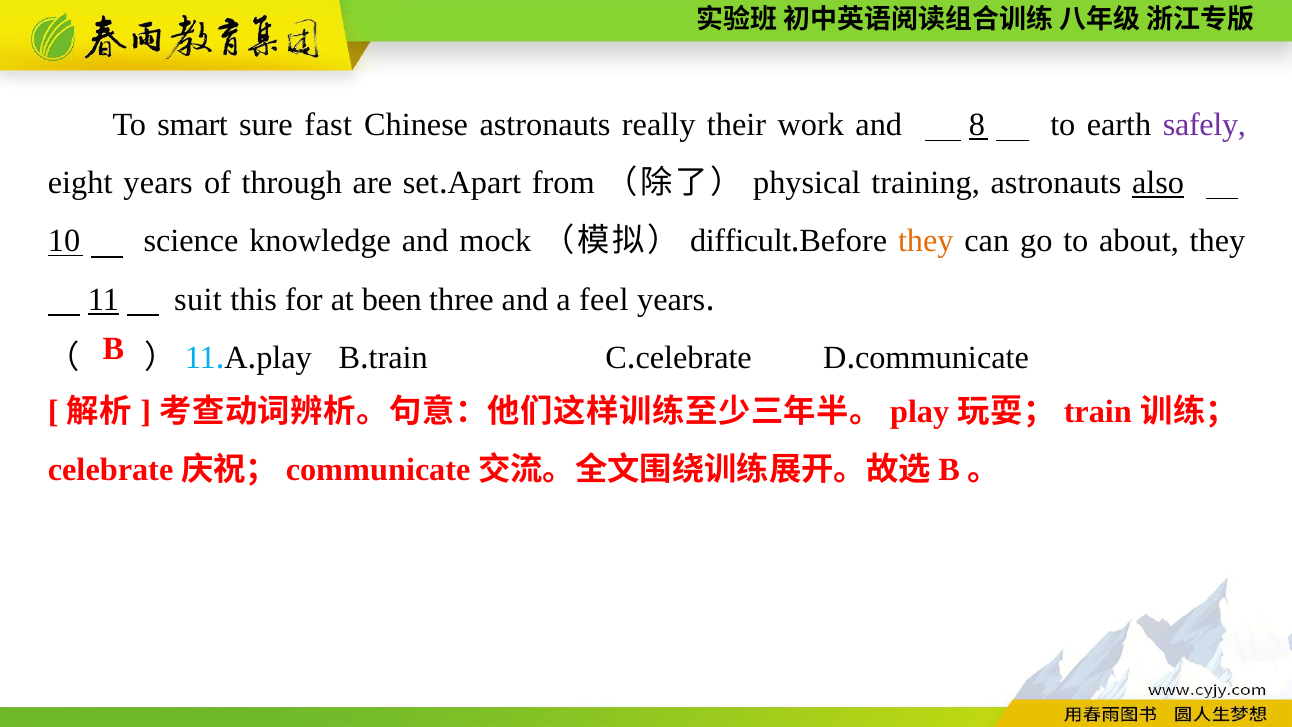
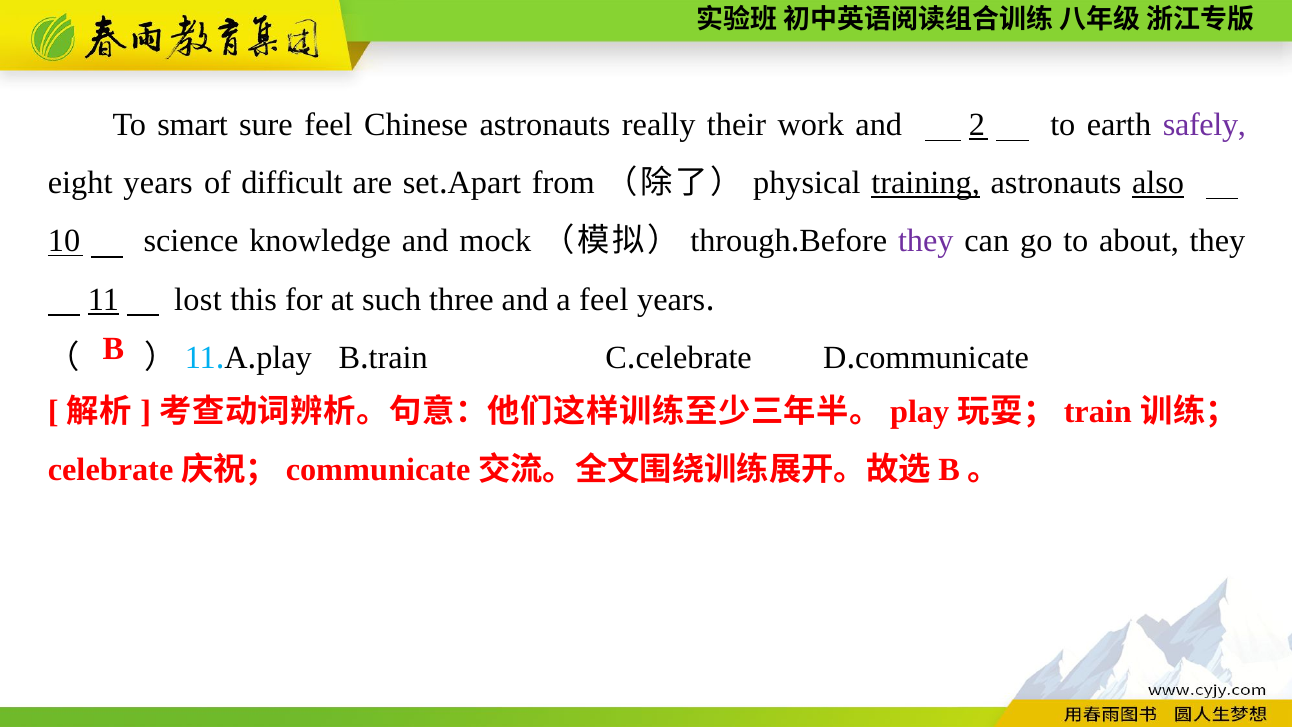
sure fast: fast -> feel (328, 125)
8: 8 -> 2 (977, 125)
through: through -> difficult (292, 183)
training underline: none -> present (926, 183)
difficult: difficult -> through (741, 241)
they colour: orange -> purple (926, 241)
suit: suit -> lost (198, 299)
been: been -> such (392, 299)
